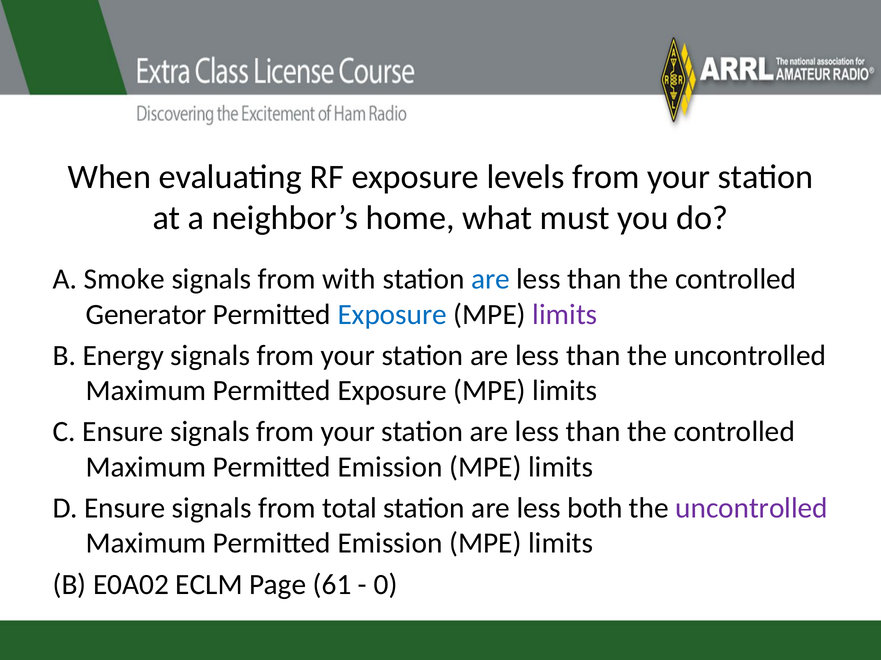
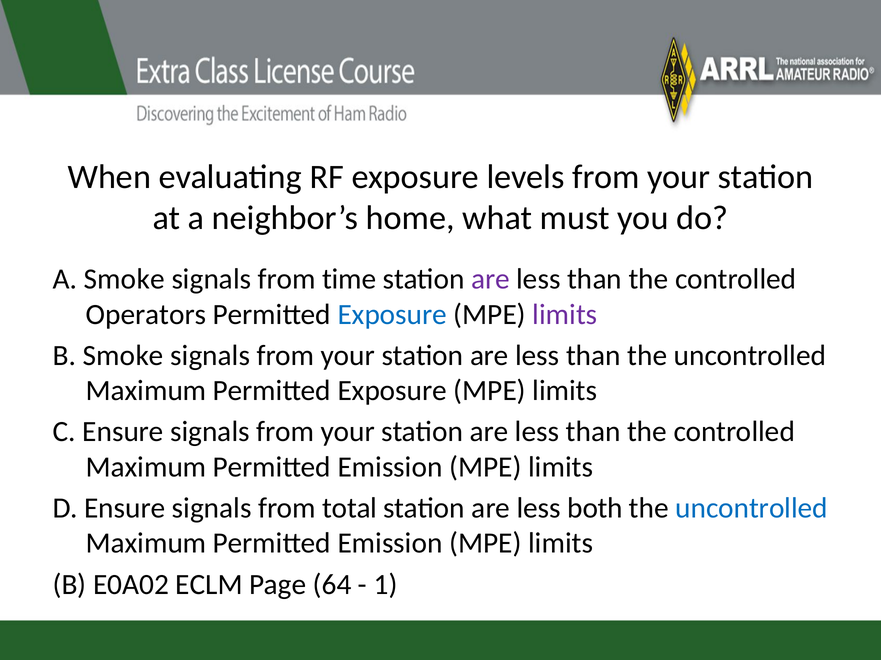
with: with -> time (349, 280)
are colour: blue -> purple (491, 280)
Generator: Generator -> Operators (146, 315)
B Energy: Energy -> Smoke (123, 356)
uncontrolled colour: purple -> blue (752, 509)
61: 61 -> 64 (332, 585)
0: 0 -> 1 (386, 585)
